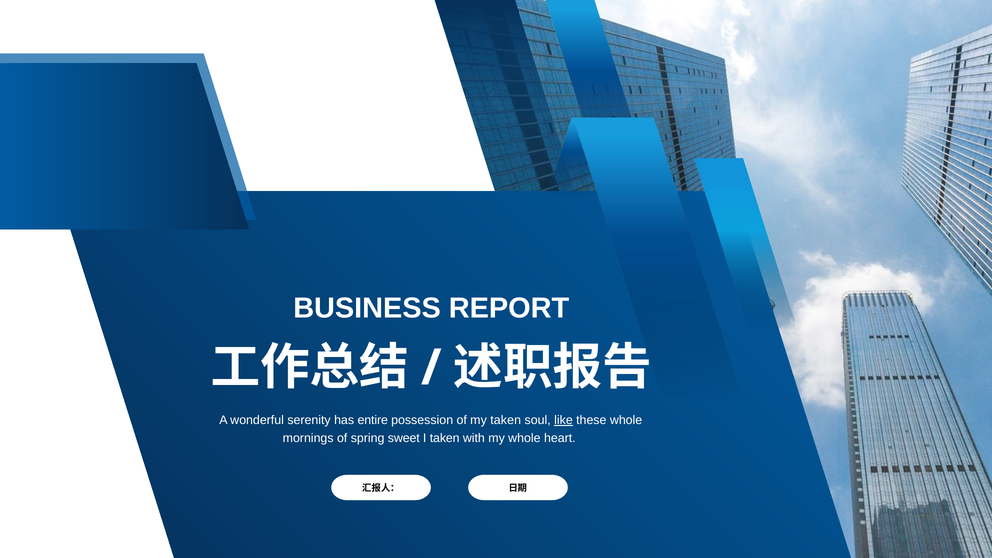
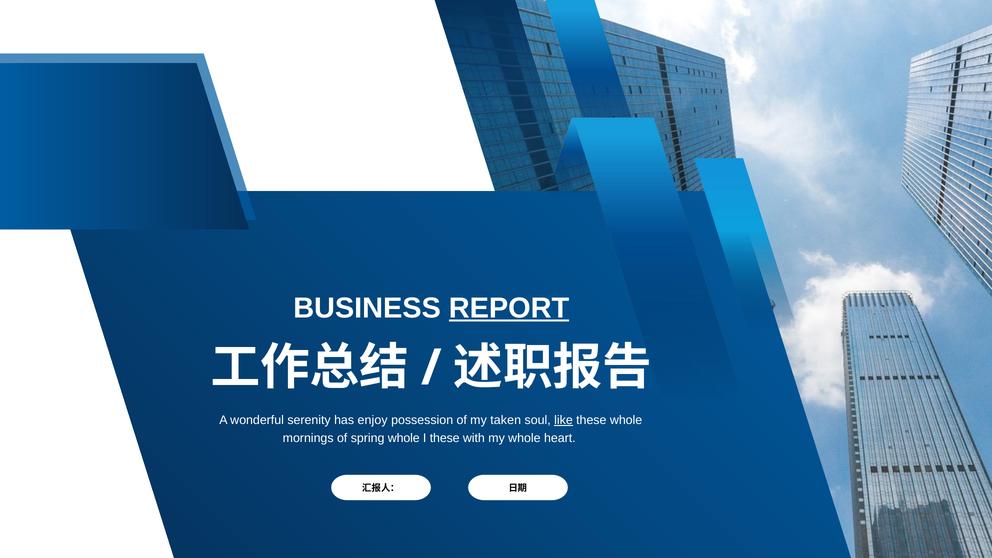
REPORT underline: none -> present (509, 308)
entire: entire -> enjoy (373, 420)
spring sweet: sweet -> whole (404, 438)
I taken: taken -> these (445, 438)
